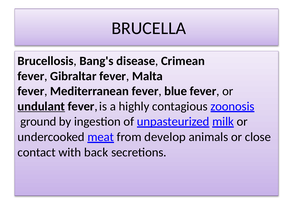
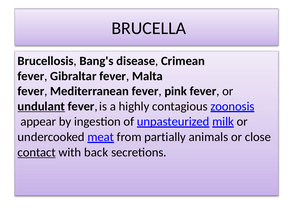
blue: blue -> pink (176, 91)
ground: ground -> appear (38, 122)
develop: develop -> partially (165, 137)
contact underline: none -> present (37, 153)
